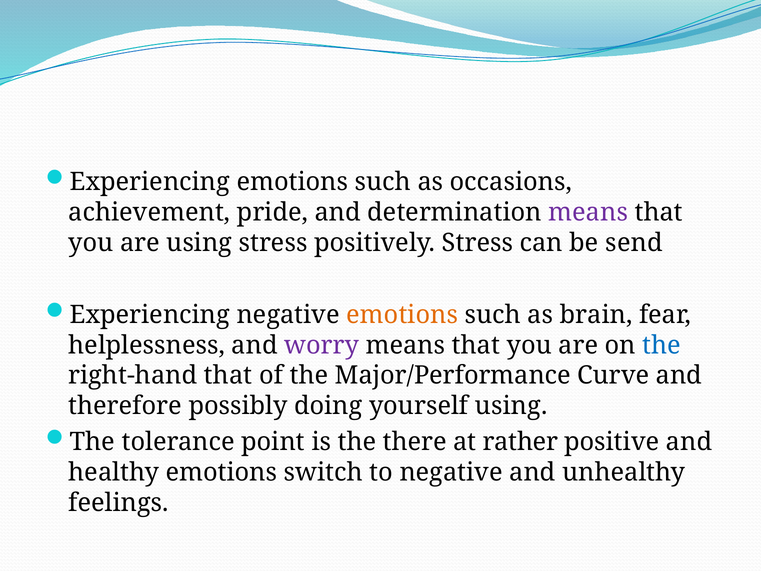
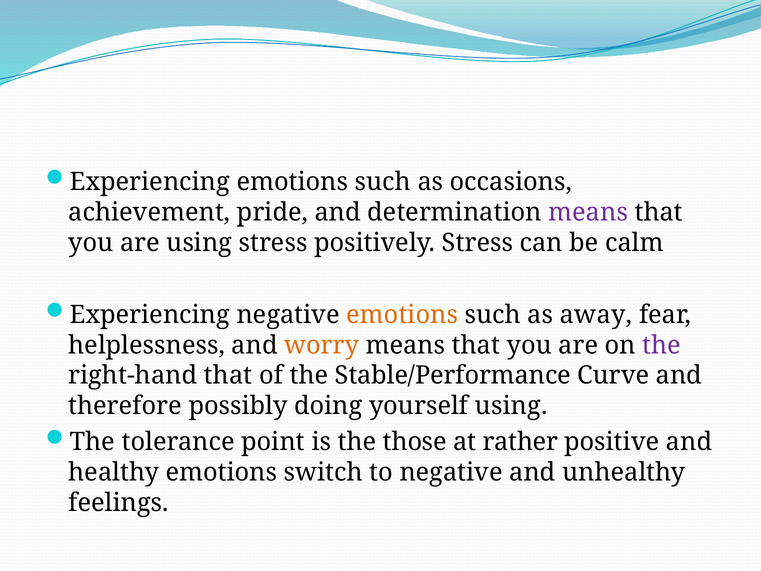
send: send -> calm (634, 243)
brain: brain -> away (596, 315)
worry colour: purple -> orange (322, 345)
the colour: blue -> purple (662, 345)
Major/Performance: Major/Performance -> Stable/Performance (453, 375)
there: there -> those (415, 442)
